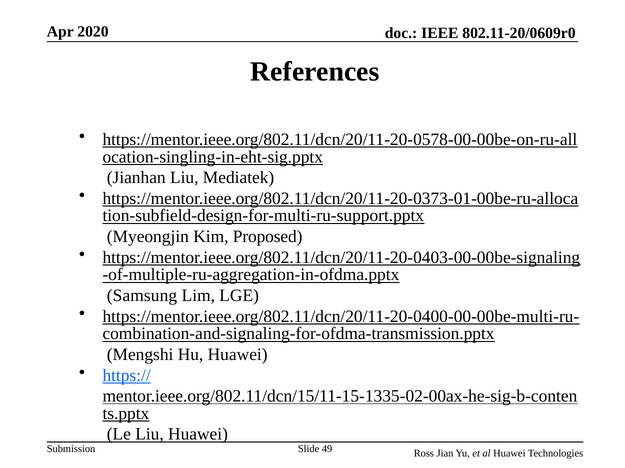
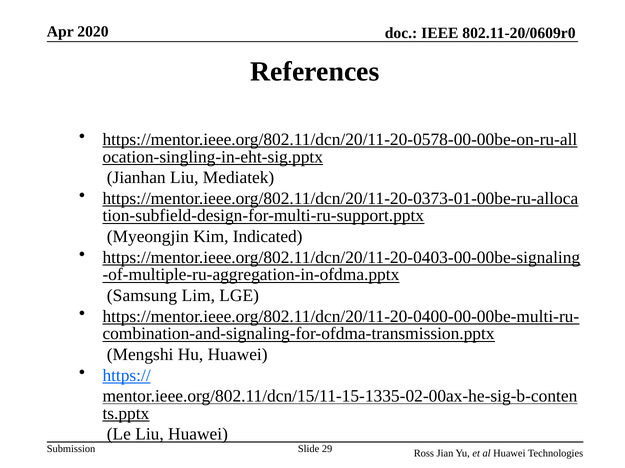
Proposed: Proposed -> Indicated (268, 237)
49: 49 -> 29 (327, 450)
